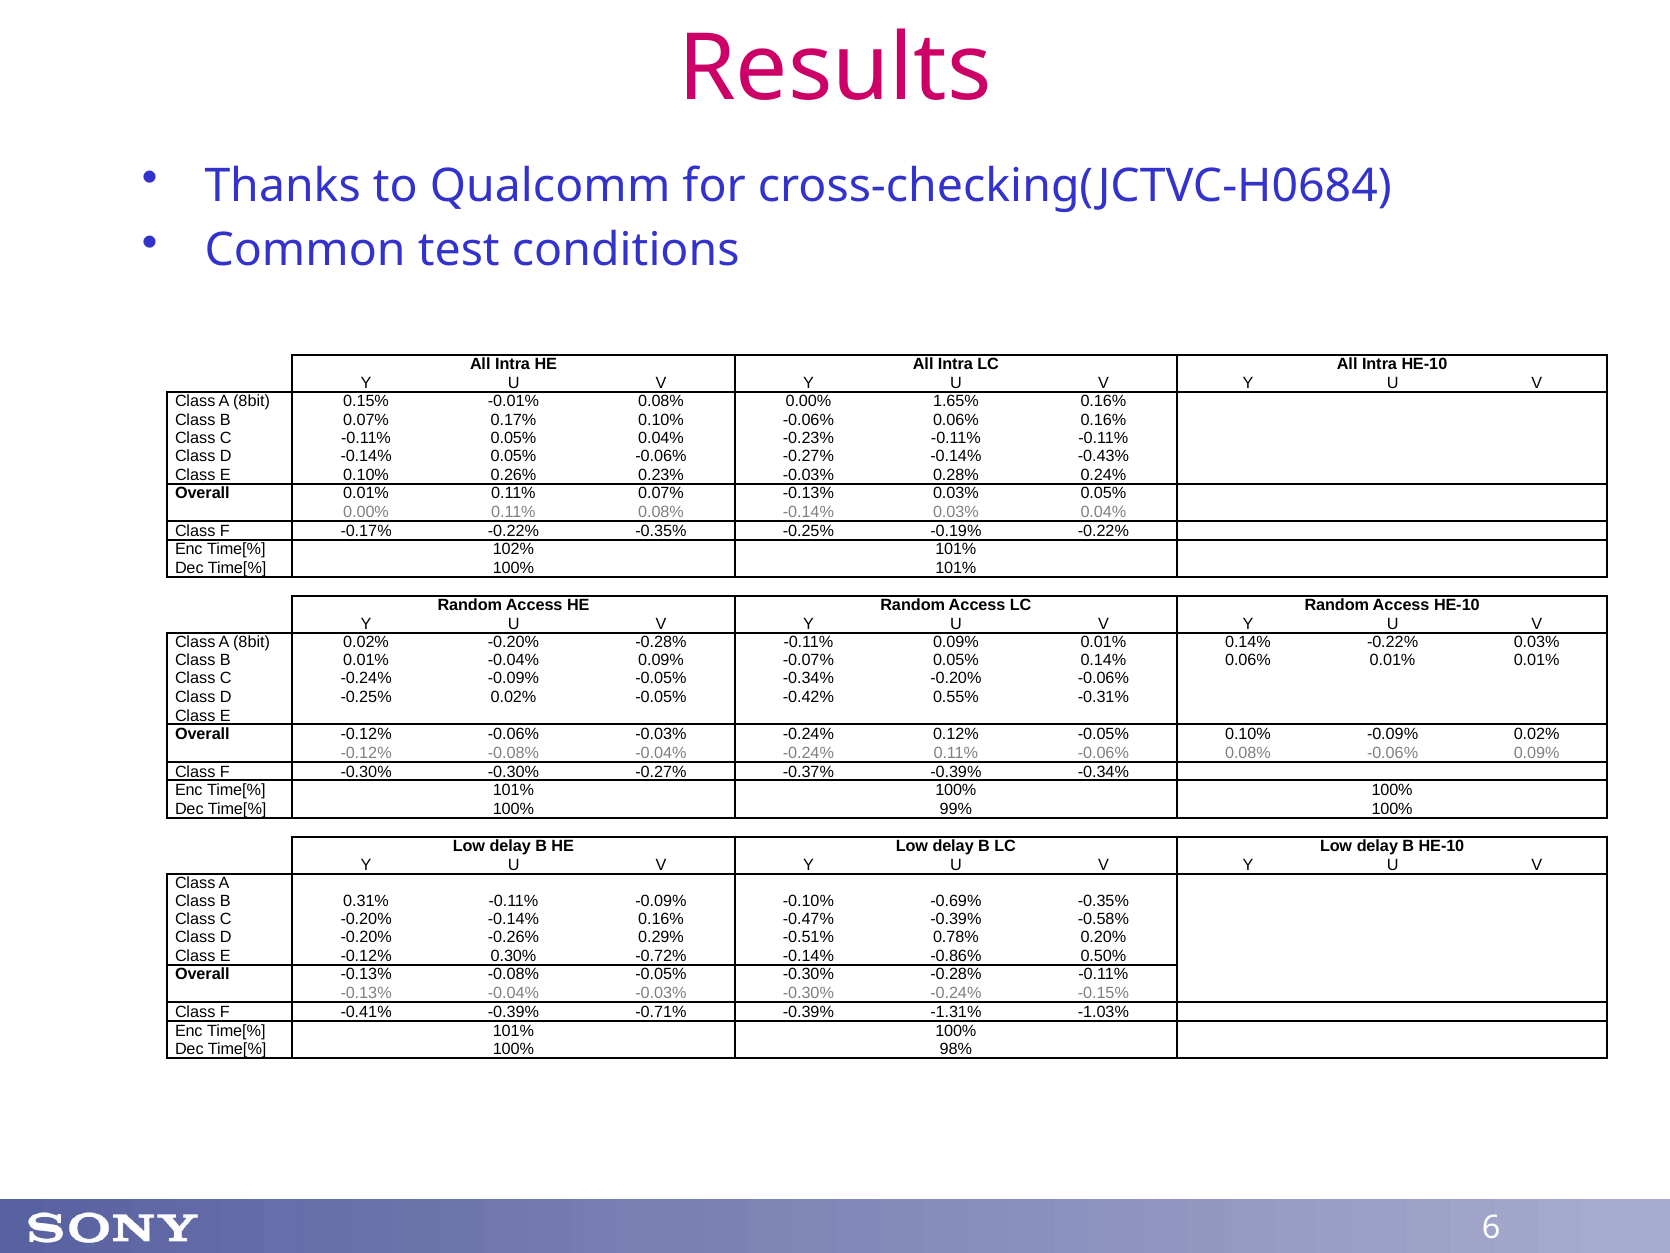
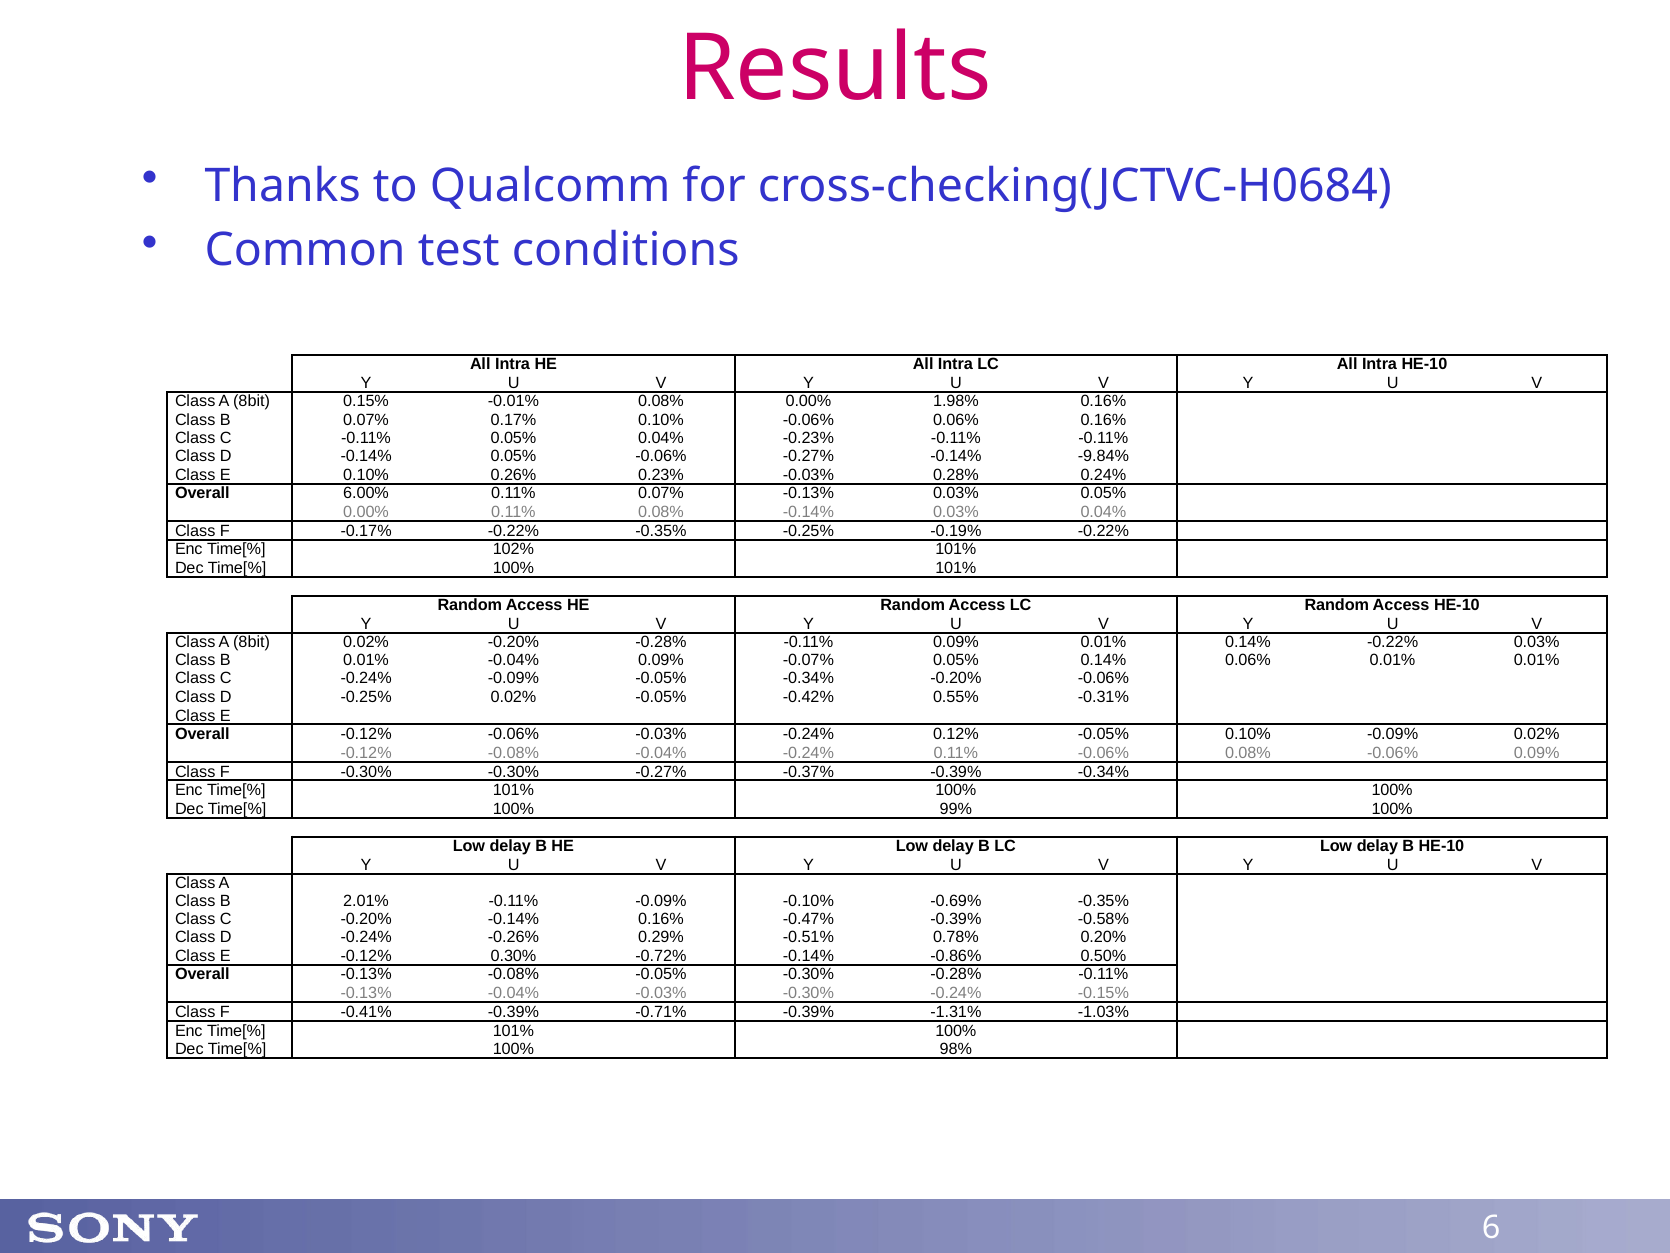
1.65%: 1.65% -> 1.98% (956, 401)
-0.43%: -0.43% -> -9.84% (1103, 456)
Overall 0.01%: 0.01% -> 6.00% (366, 493)
0.31%: 0.31% -> 2.01% (366, 901)
D -0.20%: -0.20% -> -0.24% (366, 937)
